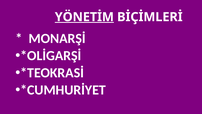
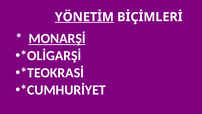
MONARŞİ underline: none -> present (57, 38)
